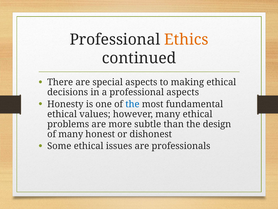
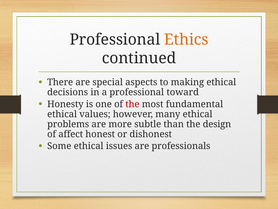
professional aspects: aspects -> toward (183, 92)
the colour: blue -> red (132, 104)
of many: many -> affect (71, 134)
